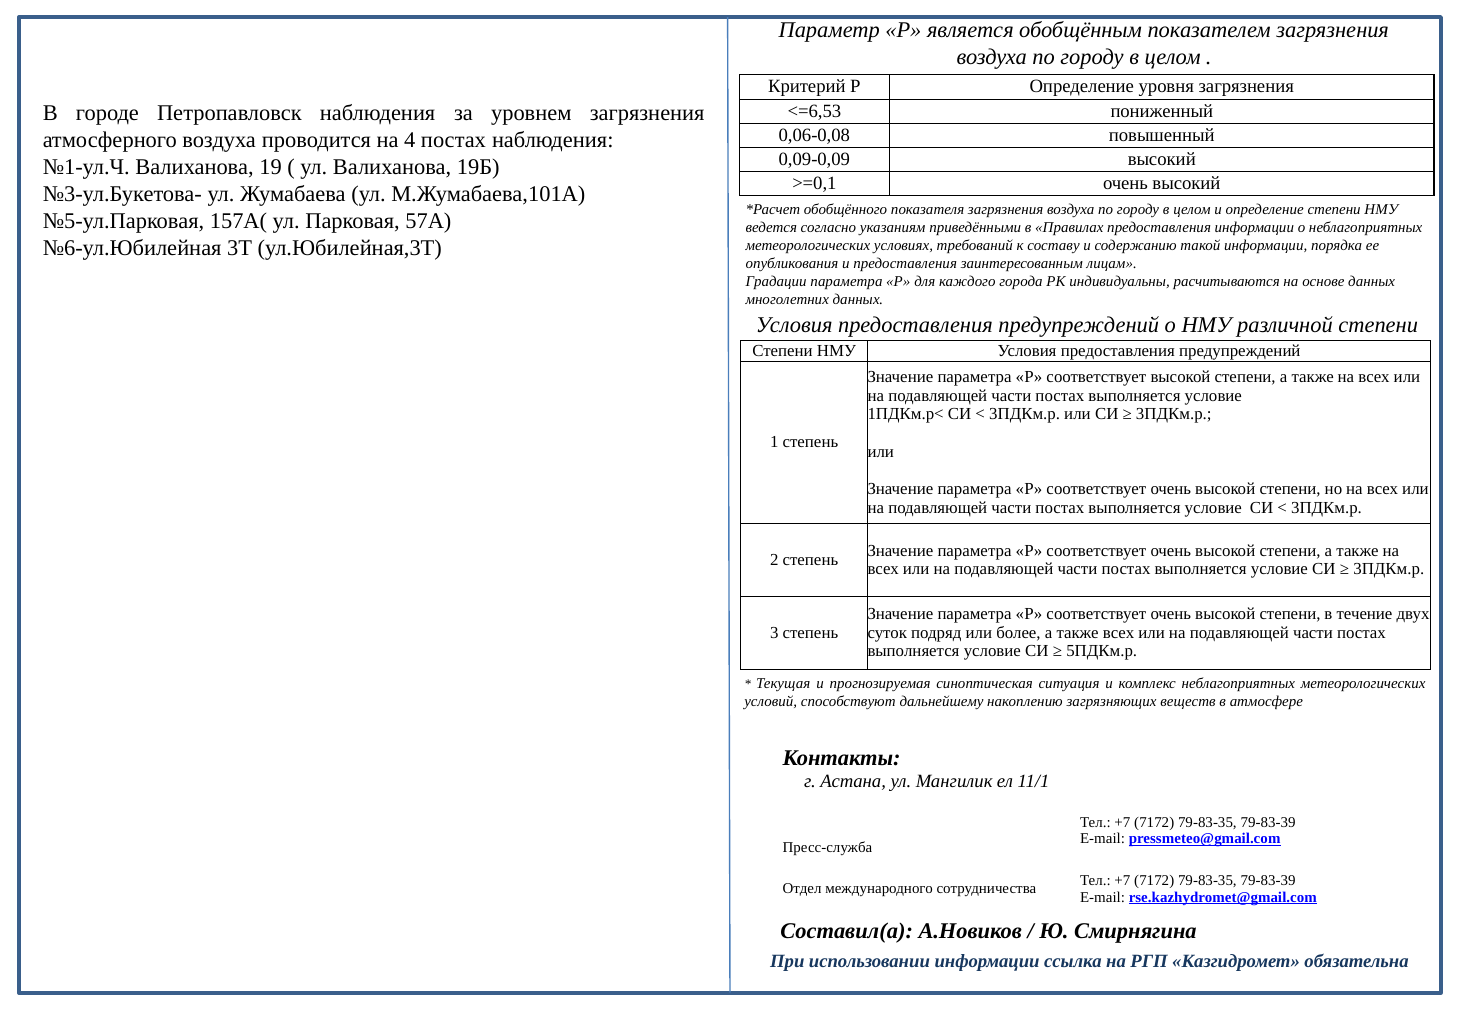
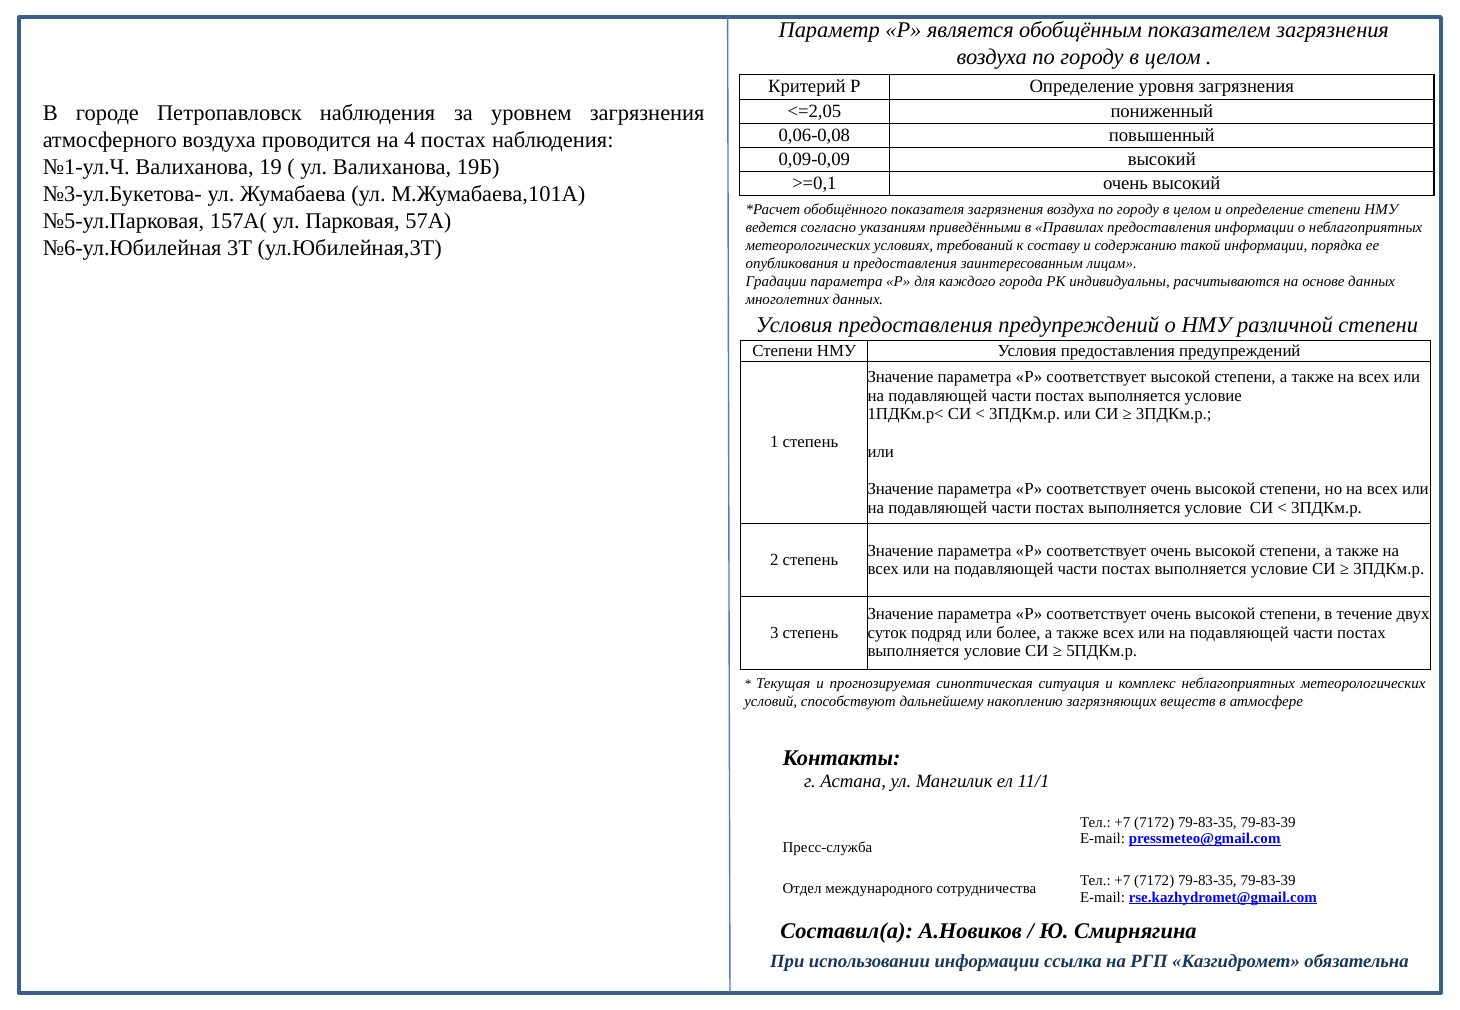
<=6,53: <=6,53 -> <=2,05 (814, 111)
